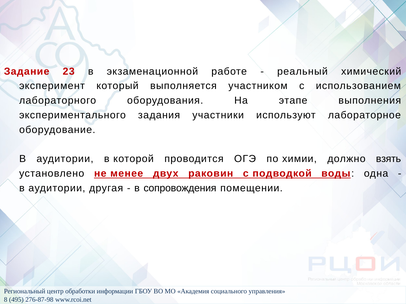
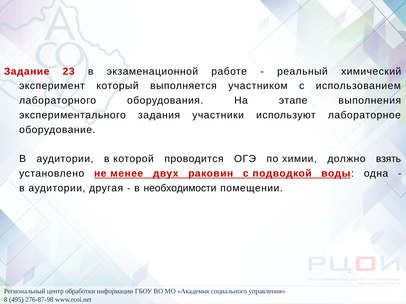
сопровождения: сопровождения -> необходимости (180, 188)
